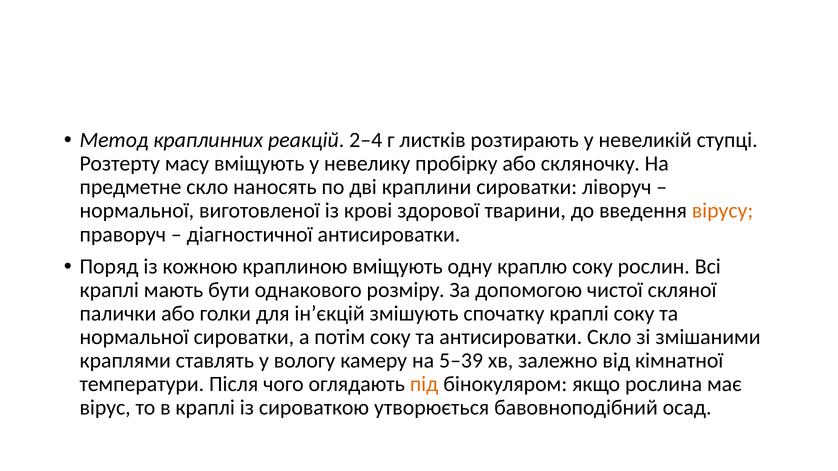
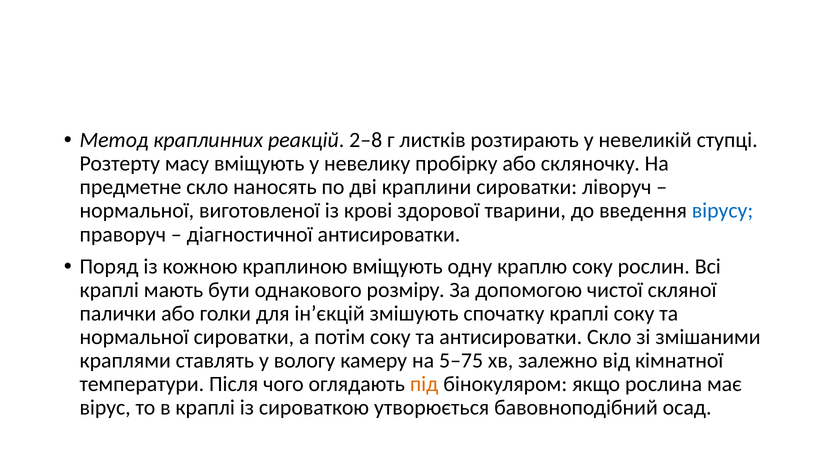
2–4: 2–4 -> 2–8 (366, 140)
вірусу colour: orange -> blue (723, 211)
5–39: 5–39 -> 5–75 (461, 361)
